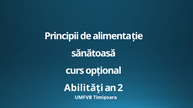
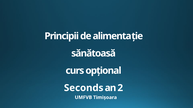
Abilități: Abilități -> Seconds (84, 88)
